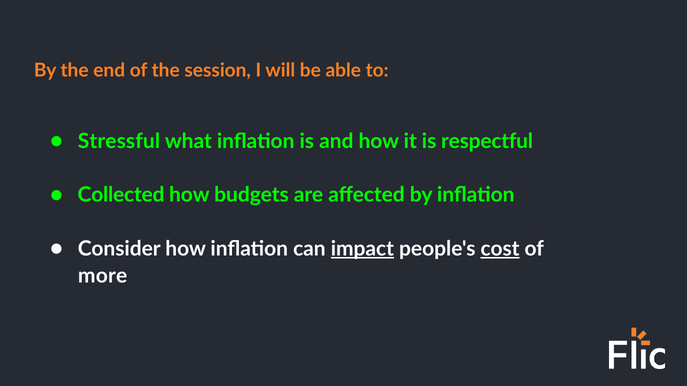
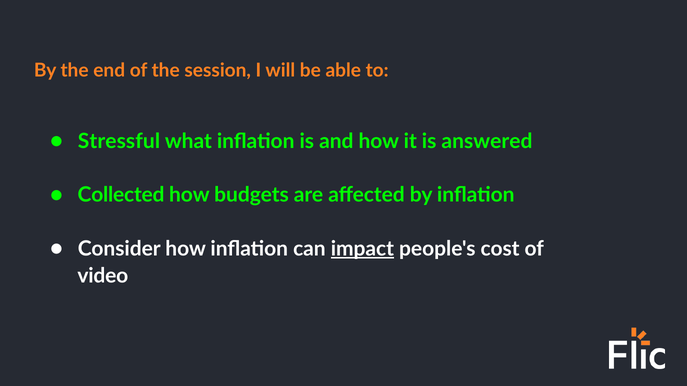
respectful: respectful -> answered (487, 141)
cost underline: present -> none (500, 249)
more: more -> video (103, 276)
